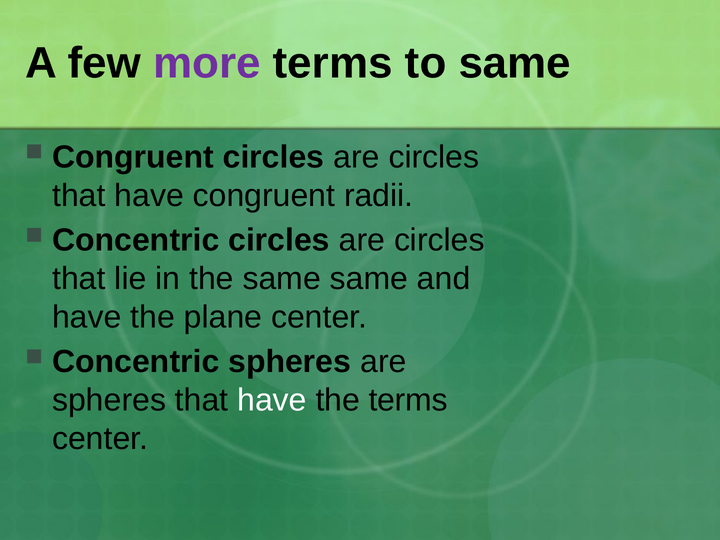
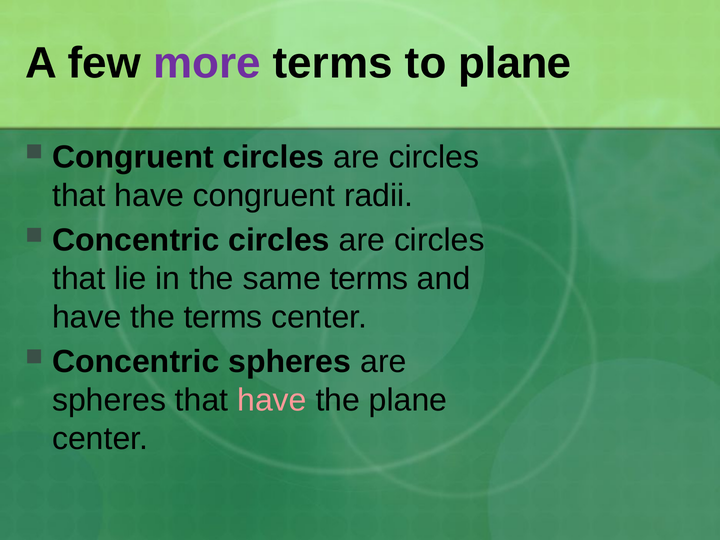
to same: same -> plane (515, 63)
same same: same -> terms (369, 279)
the plane: plane -> terms (223, 317)
have colour: white -> pink (272, 400)
the terms: terms -> plane (408, 400)
